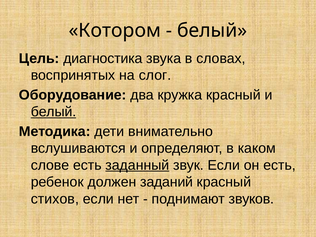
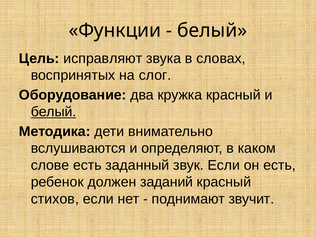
Котором: Котором -> Функции (115, 31)
диагностика: диагностика -> исправляют (103, 58)
заданный underline: present -> none (137, 165)
звуков: звуков -> звучит (251, 199)
